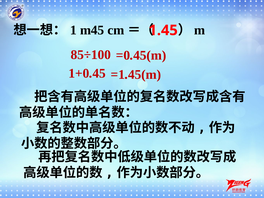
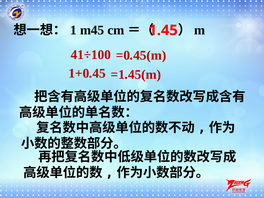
85÷100: 85÷100 -> 41÷100 (91, 55)
